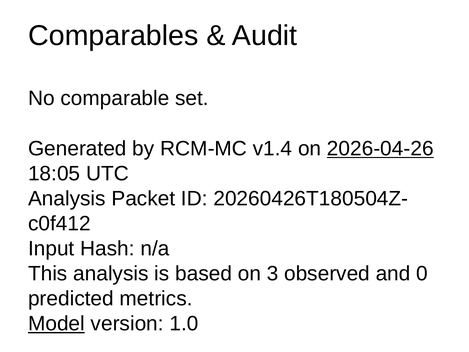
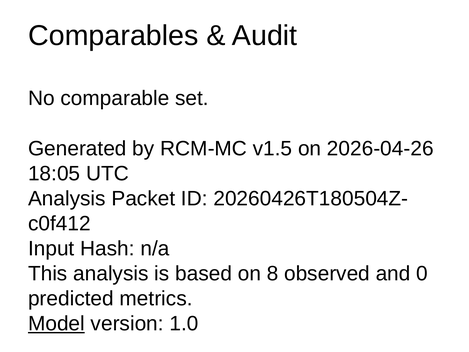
v1.4: v1.4 -> v1.5 (273, 148)
2026-04-26 underline: present -> none (380, 148)
3: 3 -> 8 (273, 273)
